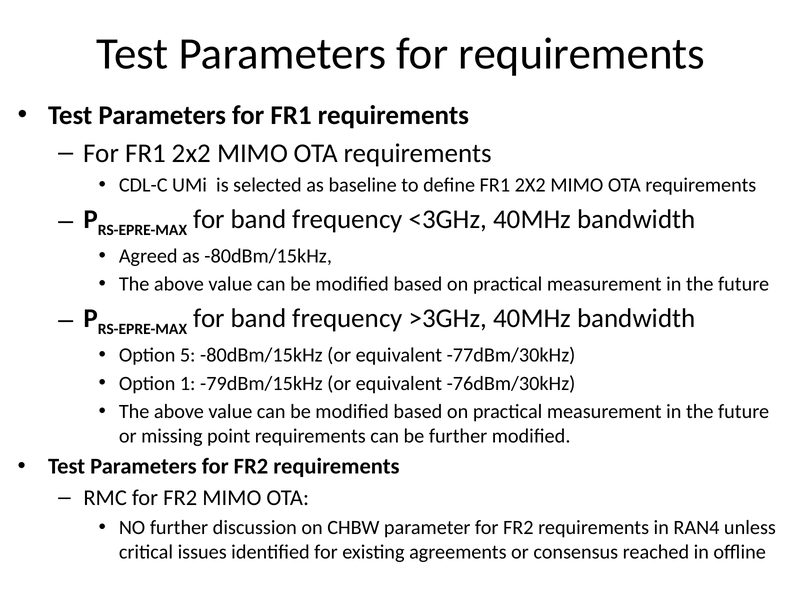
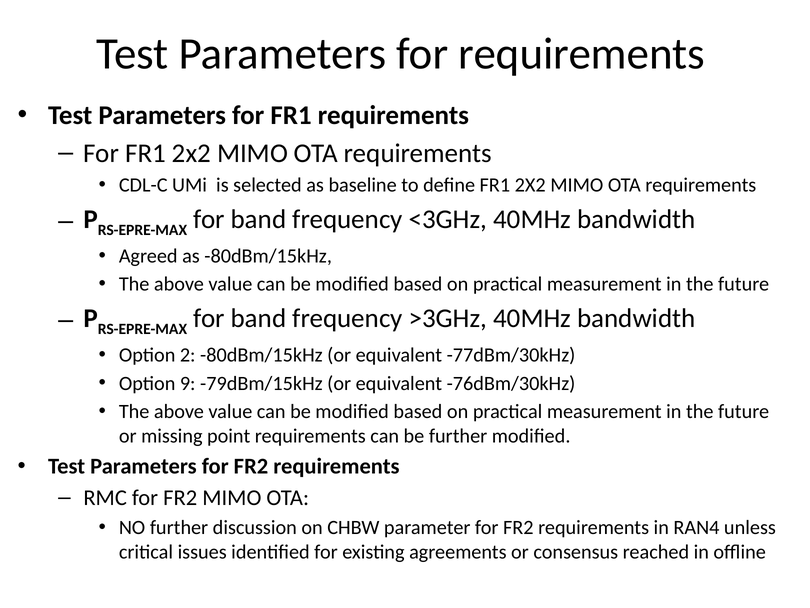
5: 5 -> 2 (188, 355)
1: 1 -> 9 (188, 383)
